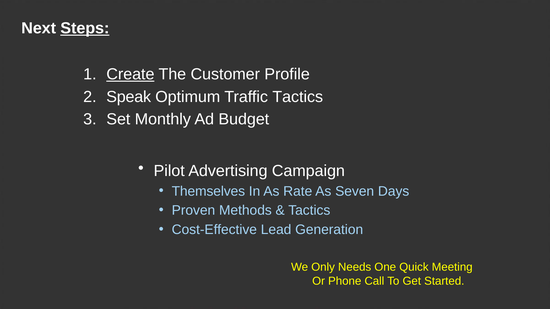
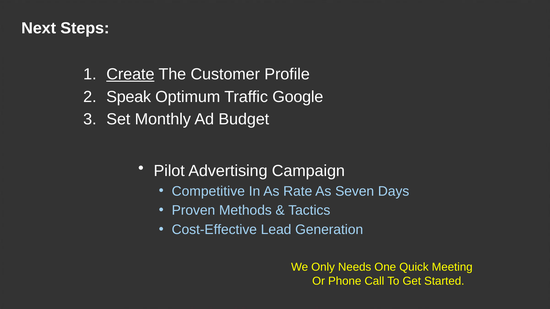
Steps underline: present -> none (85, 28)
Traffic Tactics: Tactics -> Google (298, 97)
Themselves: Themselves -> Competitive (208, 191)
